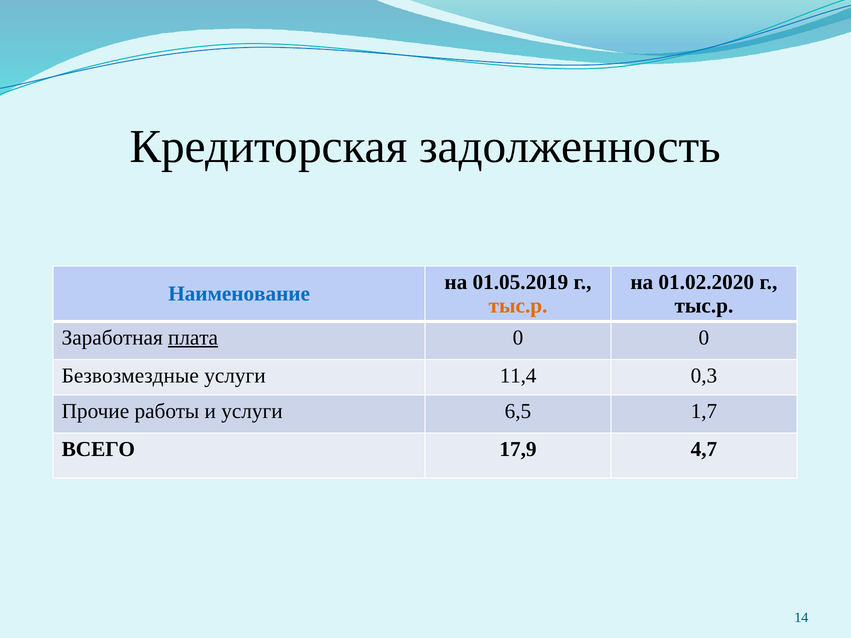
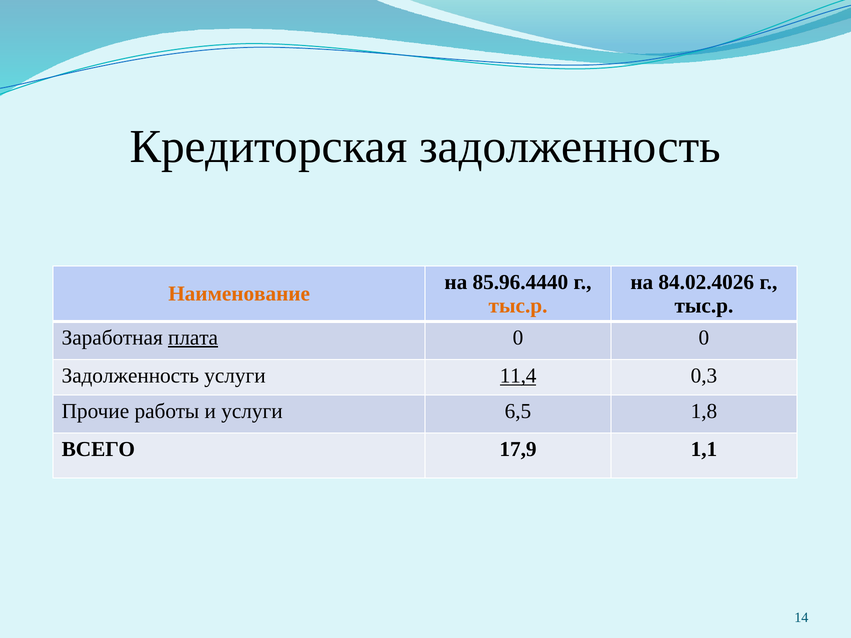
01.05.2019: 01.05.2019 -> 85.96.4440 (520, 282)
01.02.2020: 01.02.2020 -> 84.02.4026 (706, 282)
Наименование colour: blue -> orange (239, 294)
Безвозмездные: Безвозмездные -> Задолженность (130, 376)
11,4 underline: none -> present (518, 376)
1,7: 1,7 -> 1,8 (704, 411)
4,7: 4,7 -> 1,1 (704, 449)
